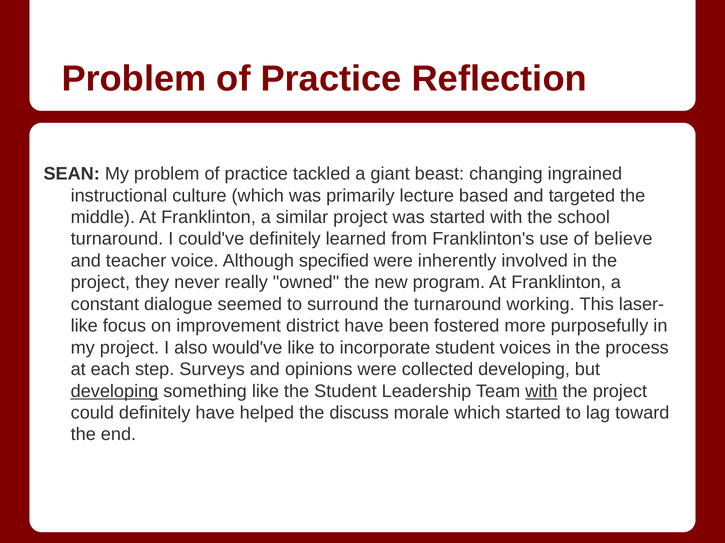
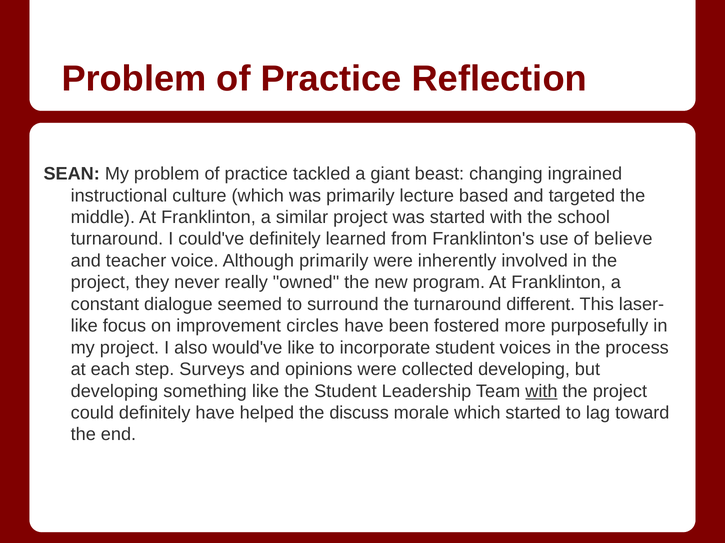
Although specified: specified -> primarily (334, 261)
working: working -> different (541, 305)
district: district -> circles (313, 326)
developing underline: present -> none (115, 392)
